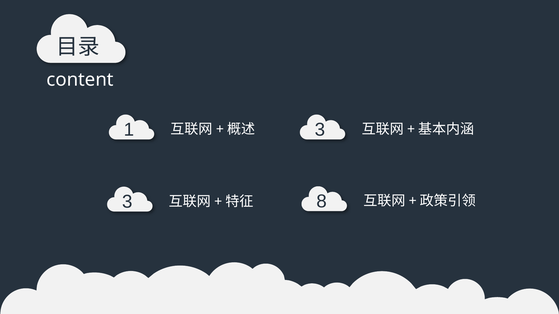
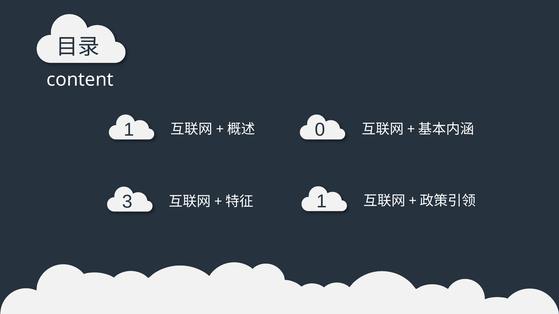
1 3: 3 -> 0 (320, 130)
3 8: 8 -> 1 (322, 202)
